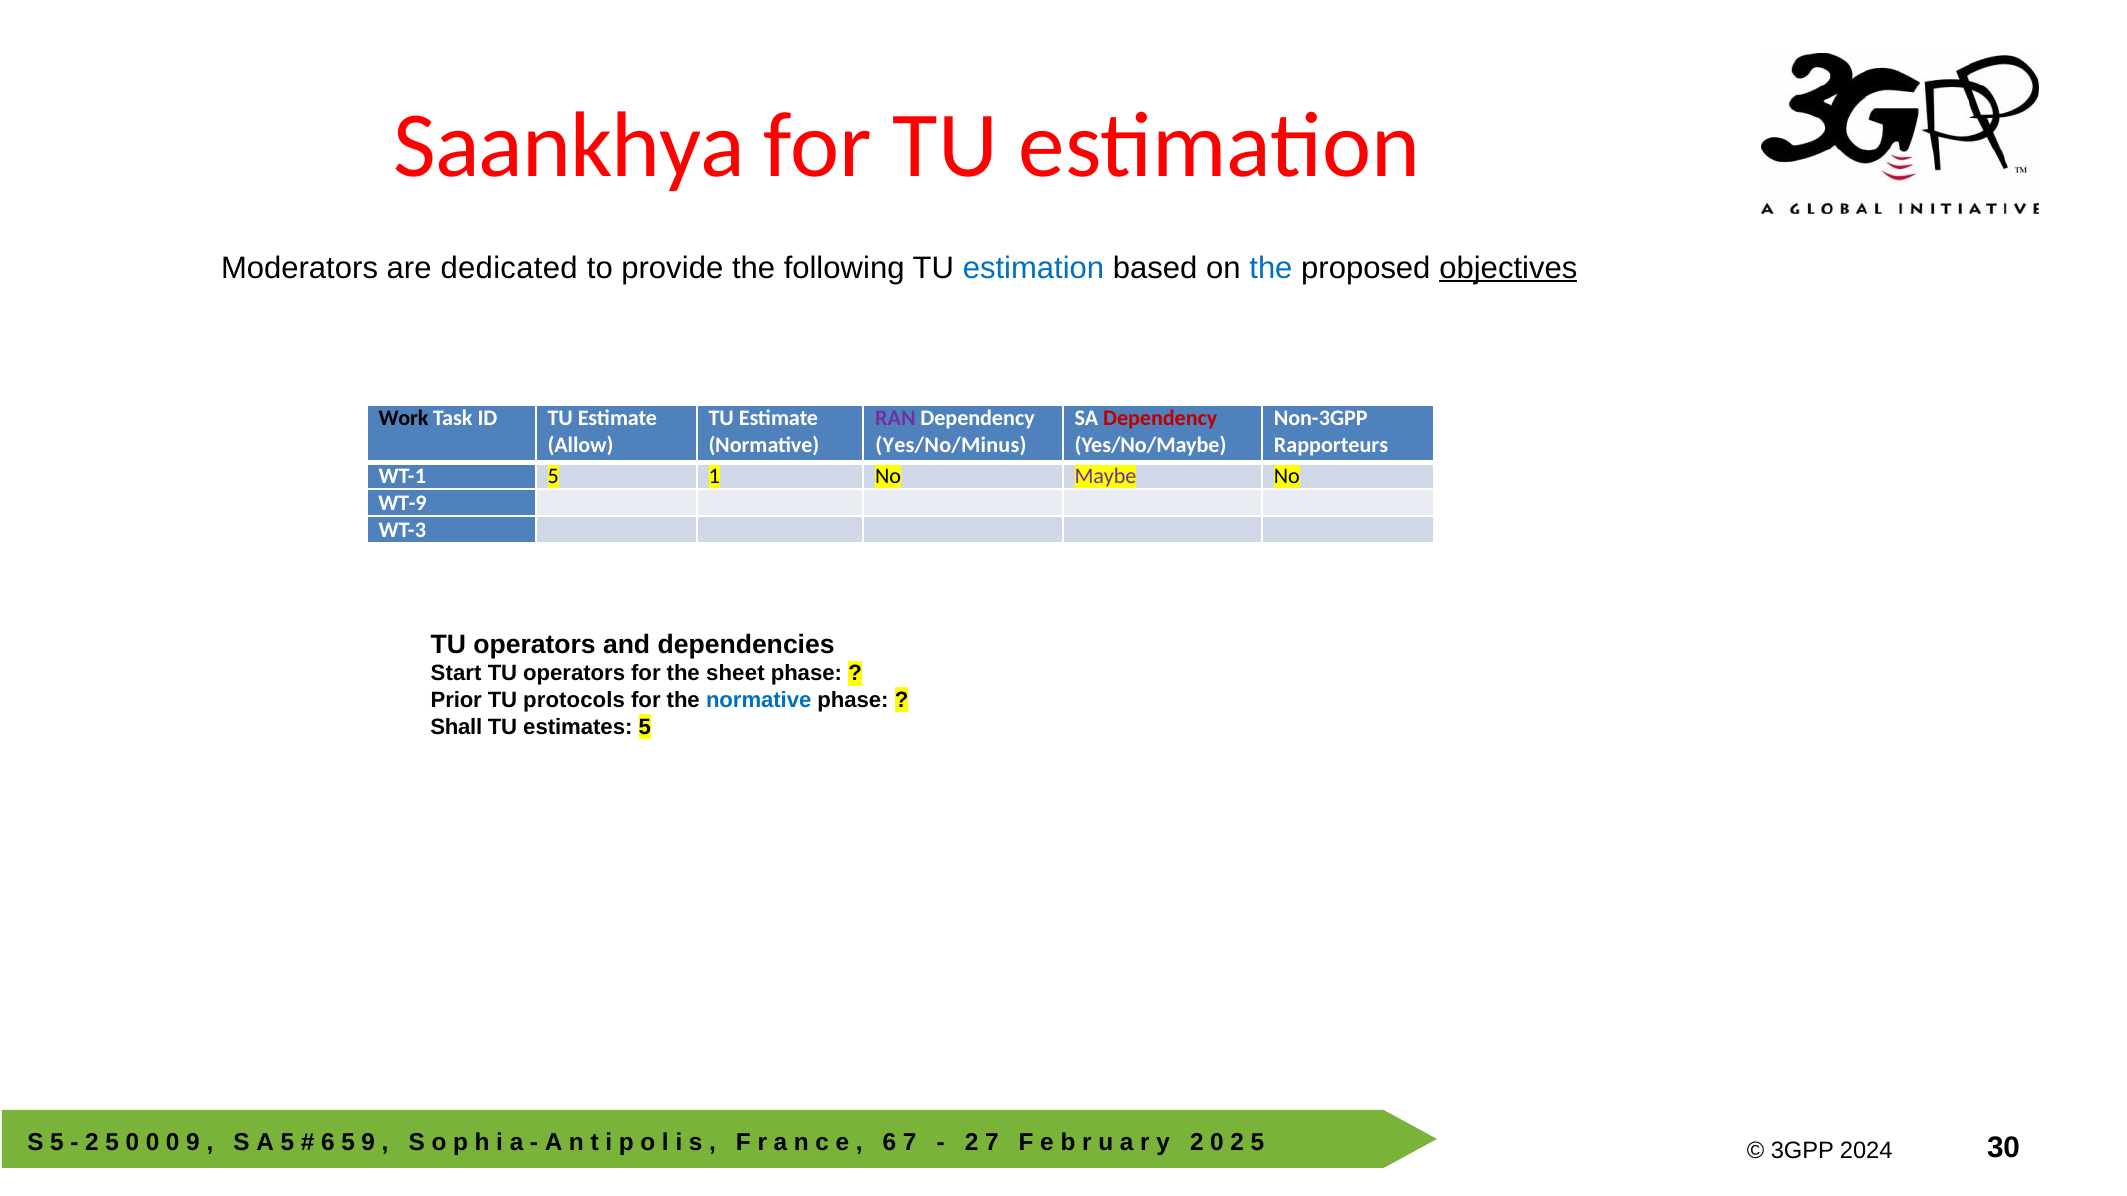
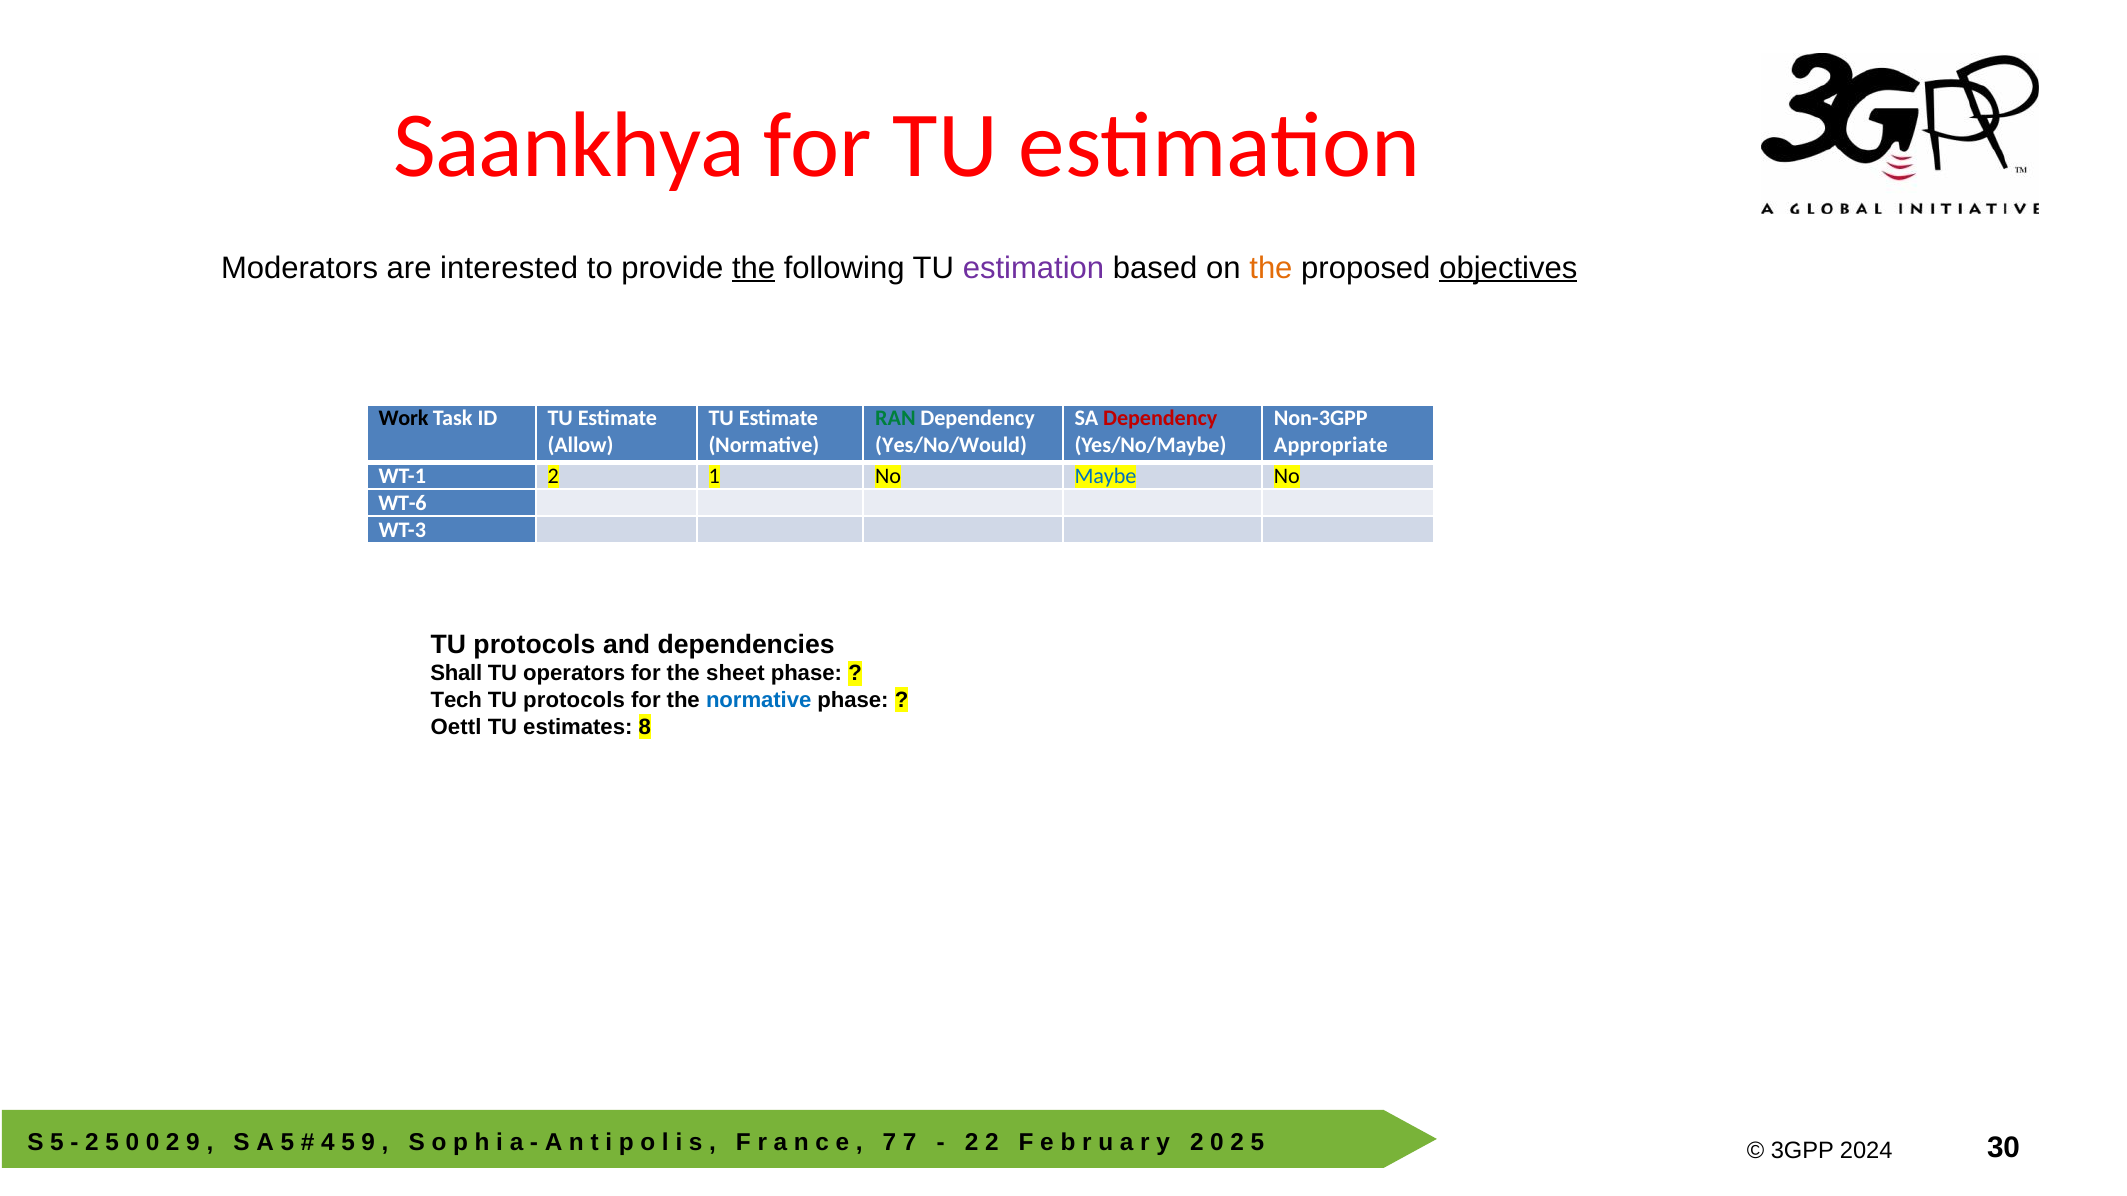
dedicated: dedicated -> interested (509, 268)
the underline: none -> present (754, 268)
estimation colour: blue -> purple (1033, 268)
the colour: blue -> orange (1271, 268)
RAN colour: purple -> green (895, 419)
Yes/No/Minus: Yes/No/Minus -> Yes/No/Would (951, 446)
Rapporteurs: Rapporteurs -> Appropriate (1331, 446)
WT-1 5: 5 -> 2 (553, 476)
Maybe colour: purple -> blue (1105, 476)
WT-9: WT-9 -> WT-6 (402, 503)
operators: operators -> protocols (534, 645)
Start: Start -> Shall (456, 674)
Prior: Prior -> Tech (456, 700)
Shall: Shall -> Oettl (456, 727)
estimates 5: 5 -> 8 (645, 727)
0: 0 -> 2 (173, 1142)
6: 6 -> 4 (328, 1142)
6: 6 -> 7 (889, 1142)
7: 7 -> 2 (992, 1142)
